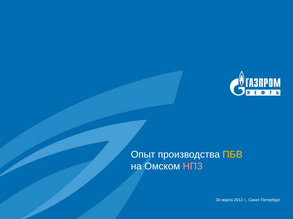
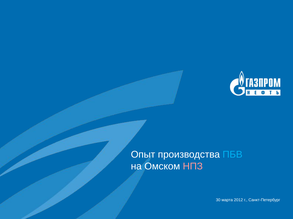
ПБВ colour: yellow -> light blue (232, 155)
